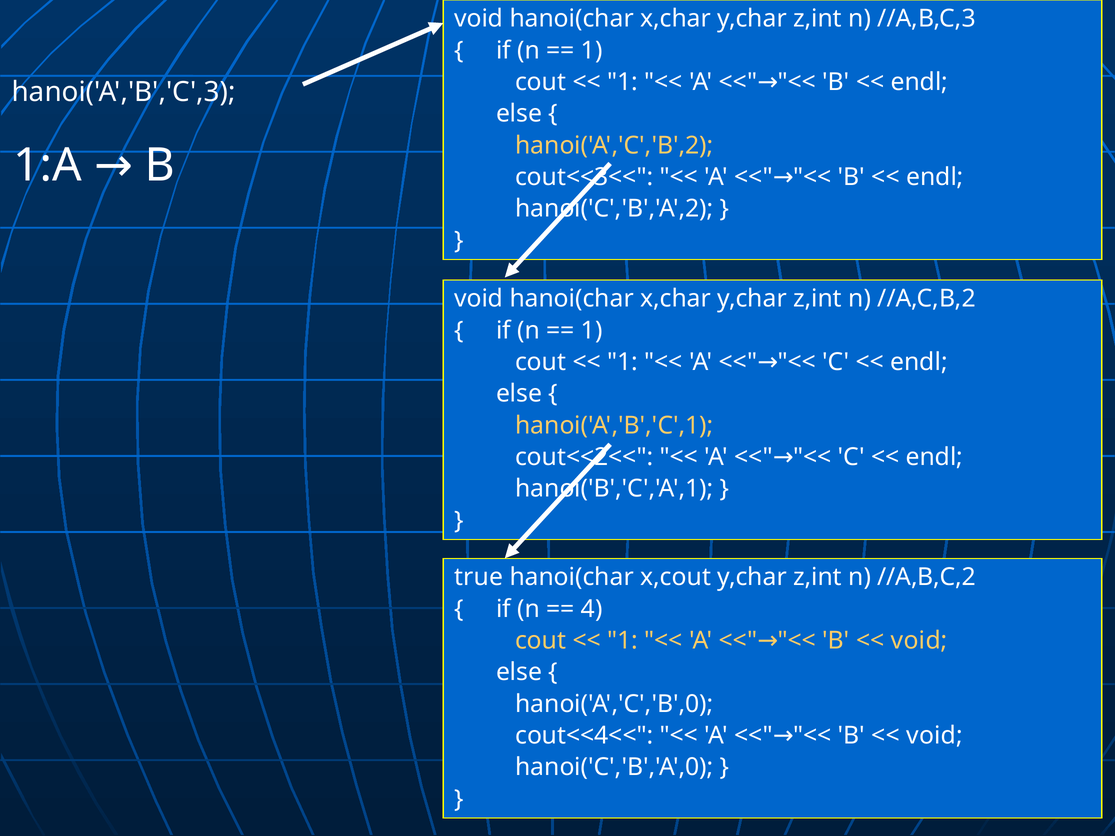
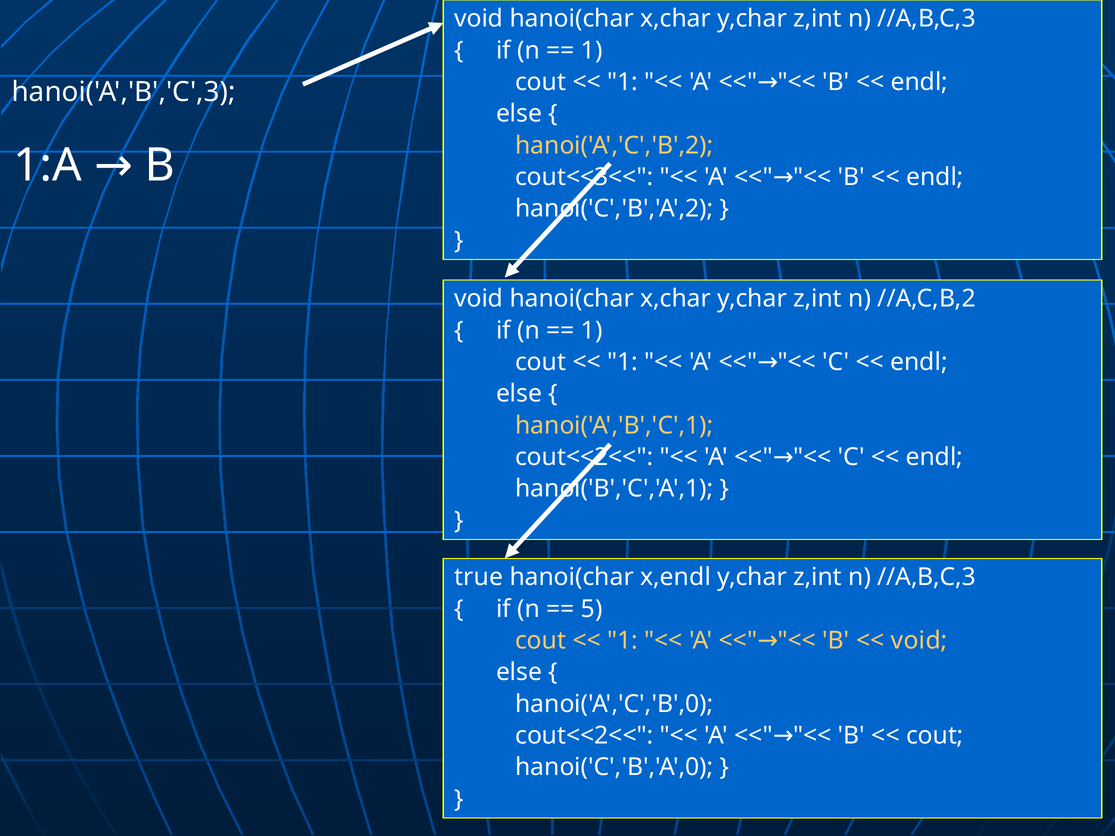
x,cout: x,cout -> x,endl (676, 577)
//A,B,C,2: //A,B,C,2 -> //A,B,C,3 (927, 577)
4: 4 -> 5 (592, 609)
cout<<4<<: cout<<4<< -> cout<<2<< (584, 736)
void: void -> cout (935, 736)
